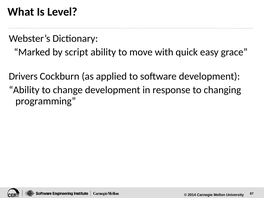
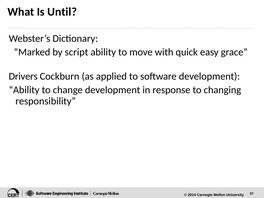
Level: Level -> Until (62, 12)
programming: programming -> responsibility (46, 101)
